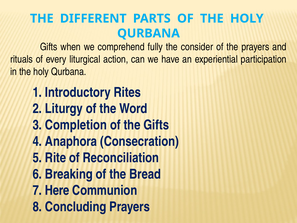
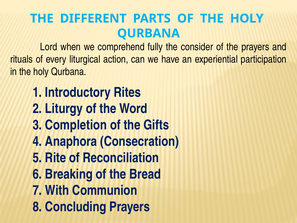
Gifts: Gifts -> Lord (49, 47)
Here: Here -> With (57, 190)
